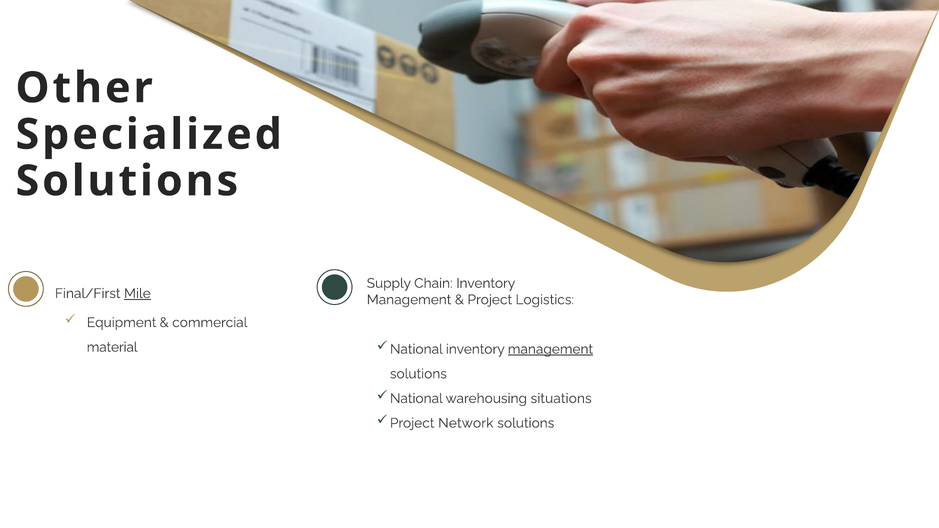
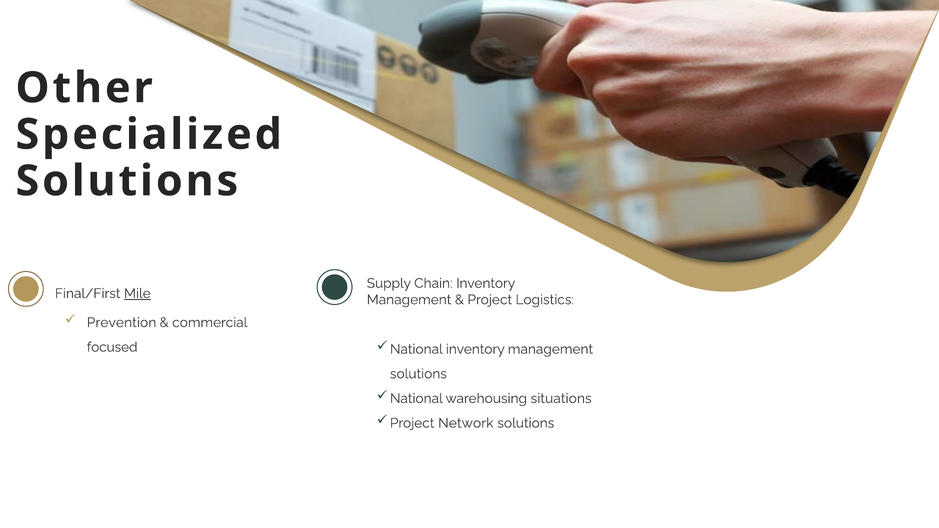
Equipment: Equipment -> Prevention (122, 323)
material: material -> focused (112, 347)
management underline: present -> none (550, 349)
